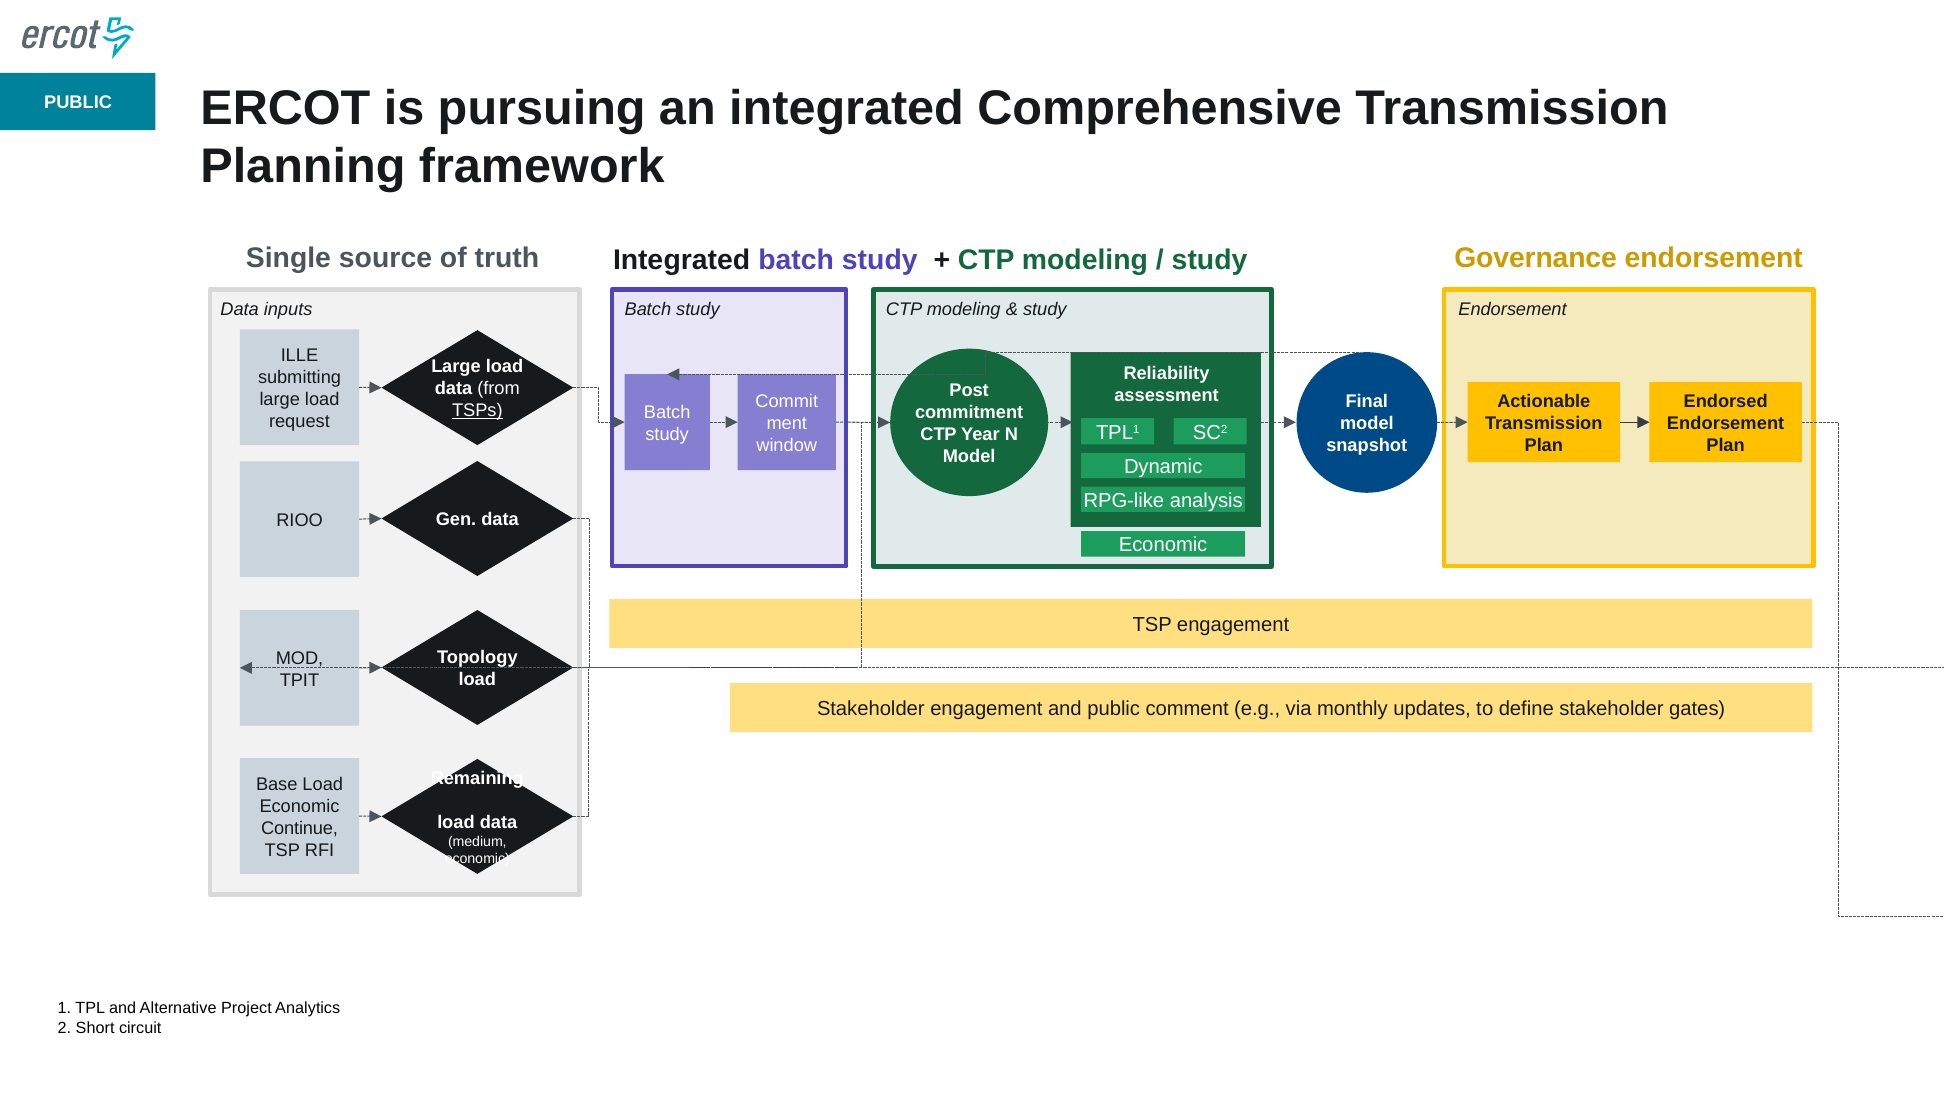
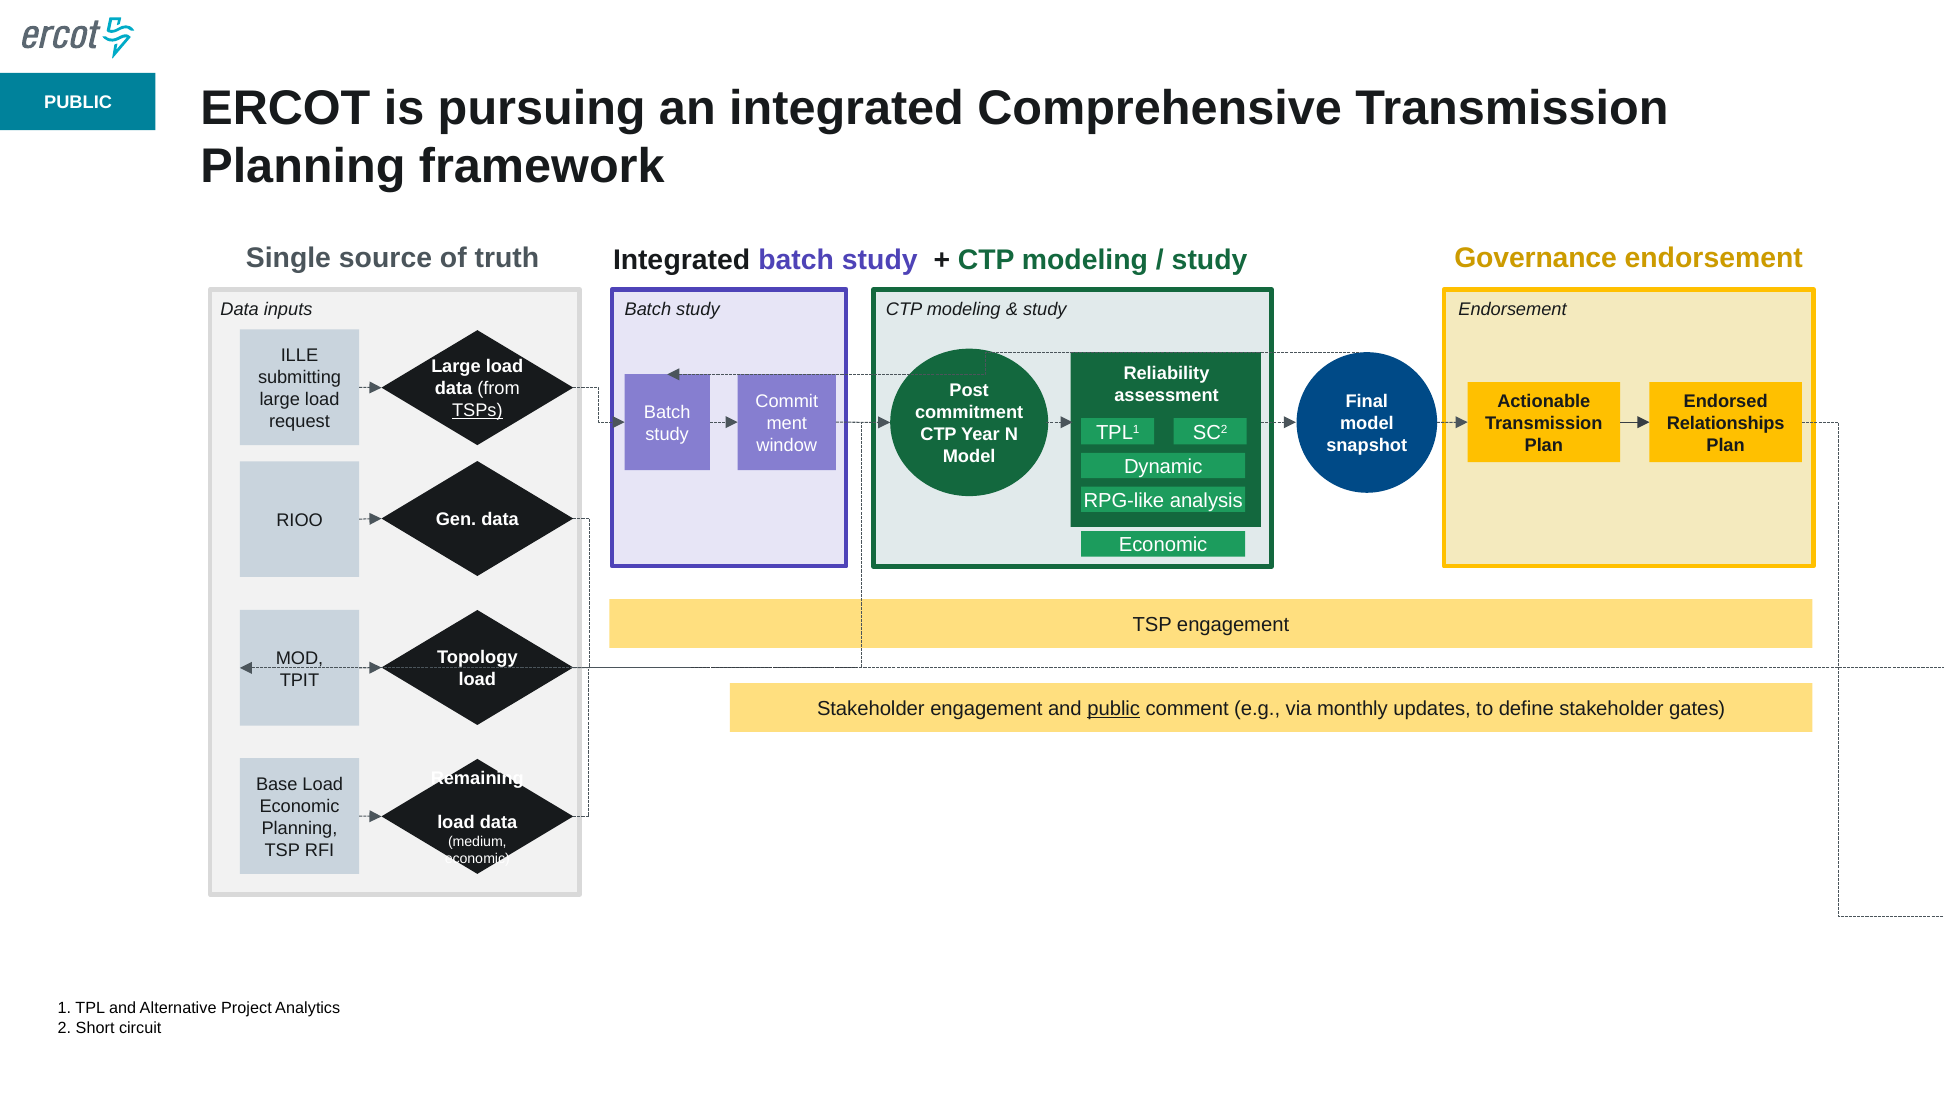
Endorsement: Endorsement -> Relationships (1726, 423)
public underline: none -> present (1114, 709)
Continue: Continue -> Planning (299, 828)
